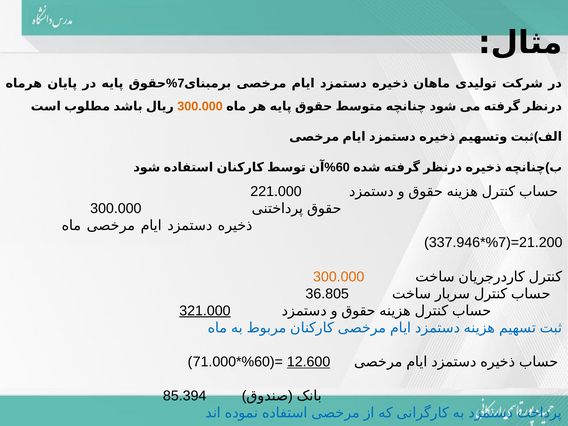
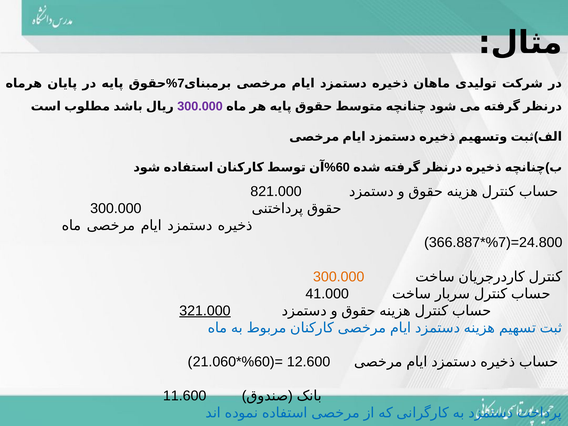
300.000 colour: orange -> purple (200, 106)
221.000: 221.000 -> 821.000 (276, 191)
337.946: 337.946 -> 366.887 (454, 243)
21.200: 21.200 -> 24.800 (541, 243)
36.805: 36.805 -> 41.000 (327, 294)
71.000: 71.000 -> 21.060 (214, 362)
12.600 underline: present -> none (309, 362)
85.394: 85.394 -> 11.600 (185, 396)
